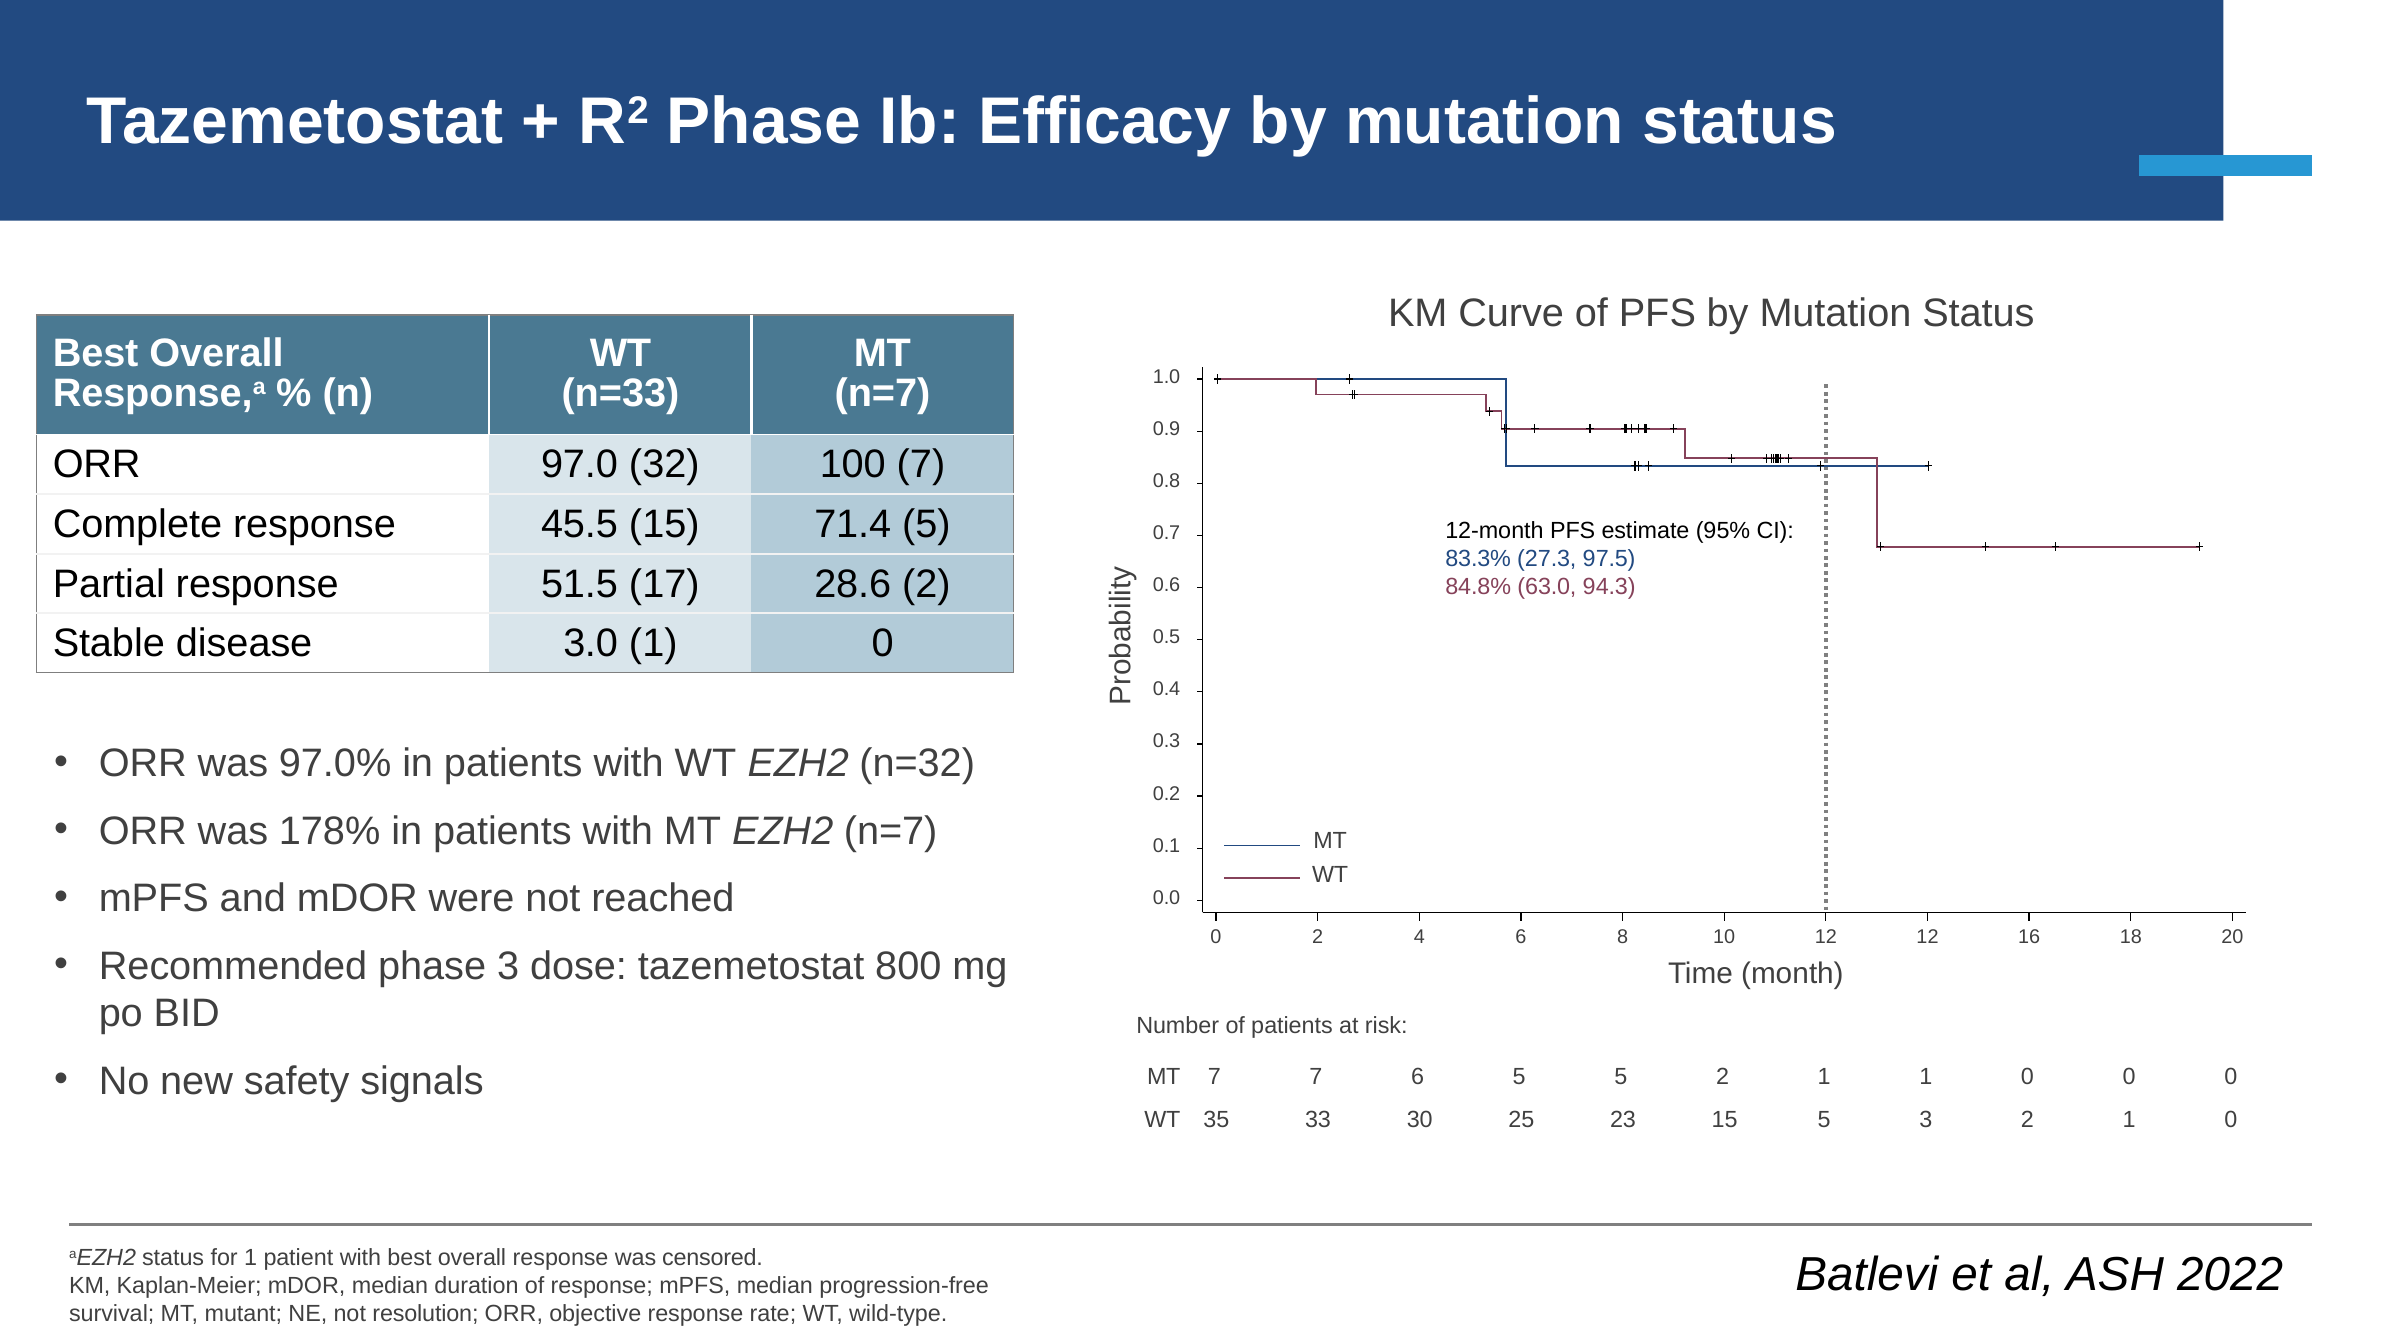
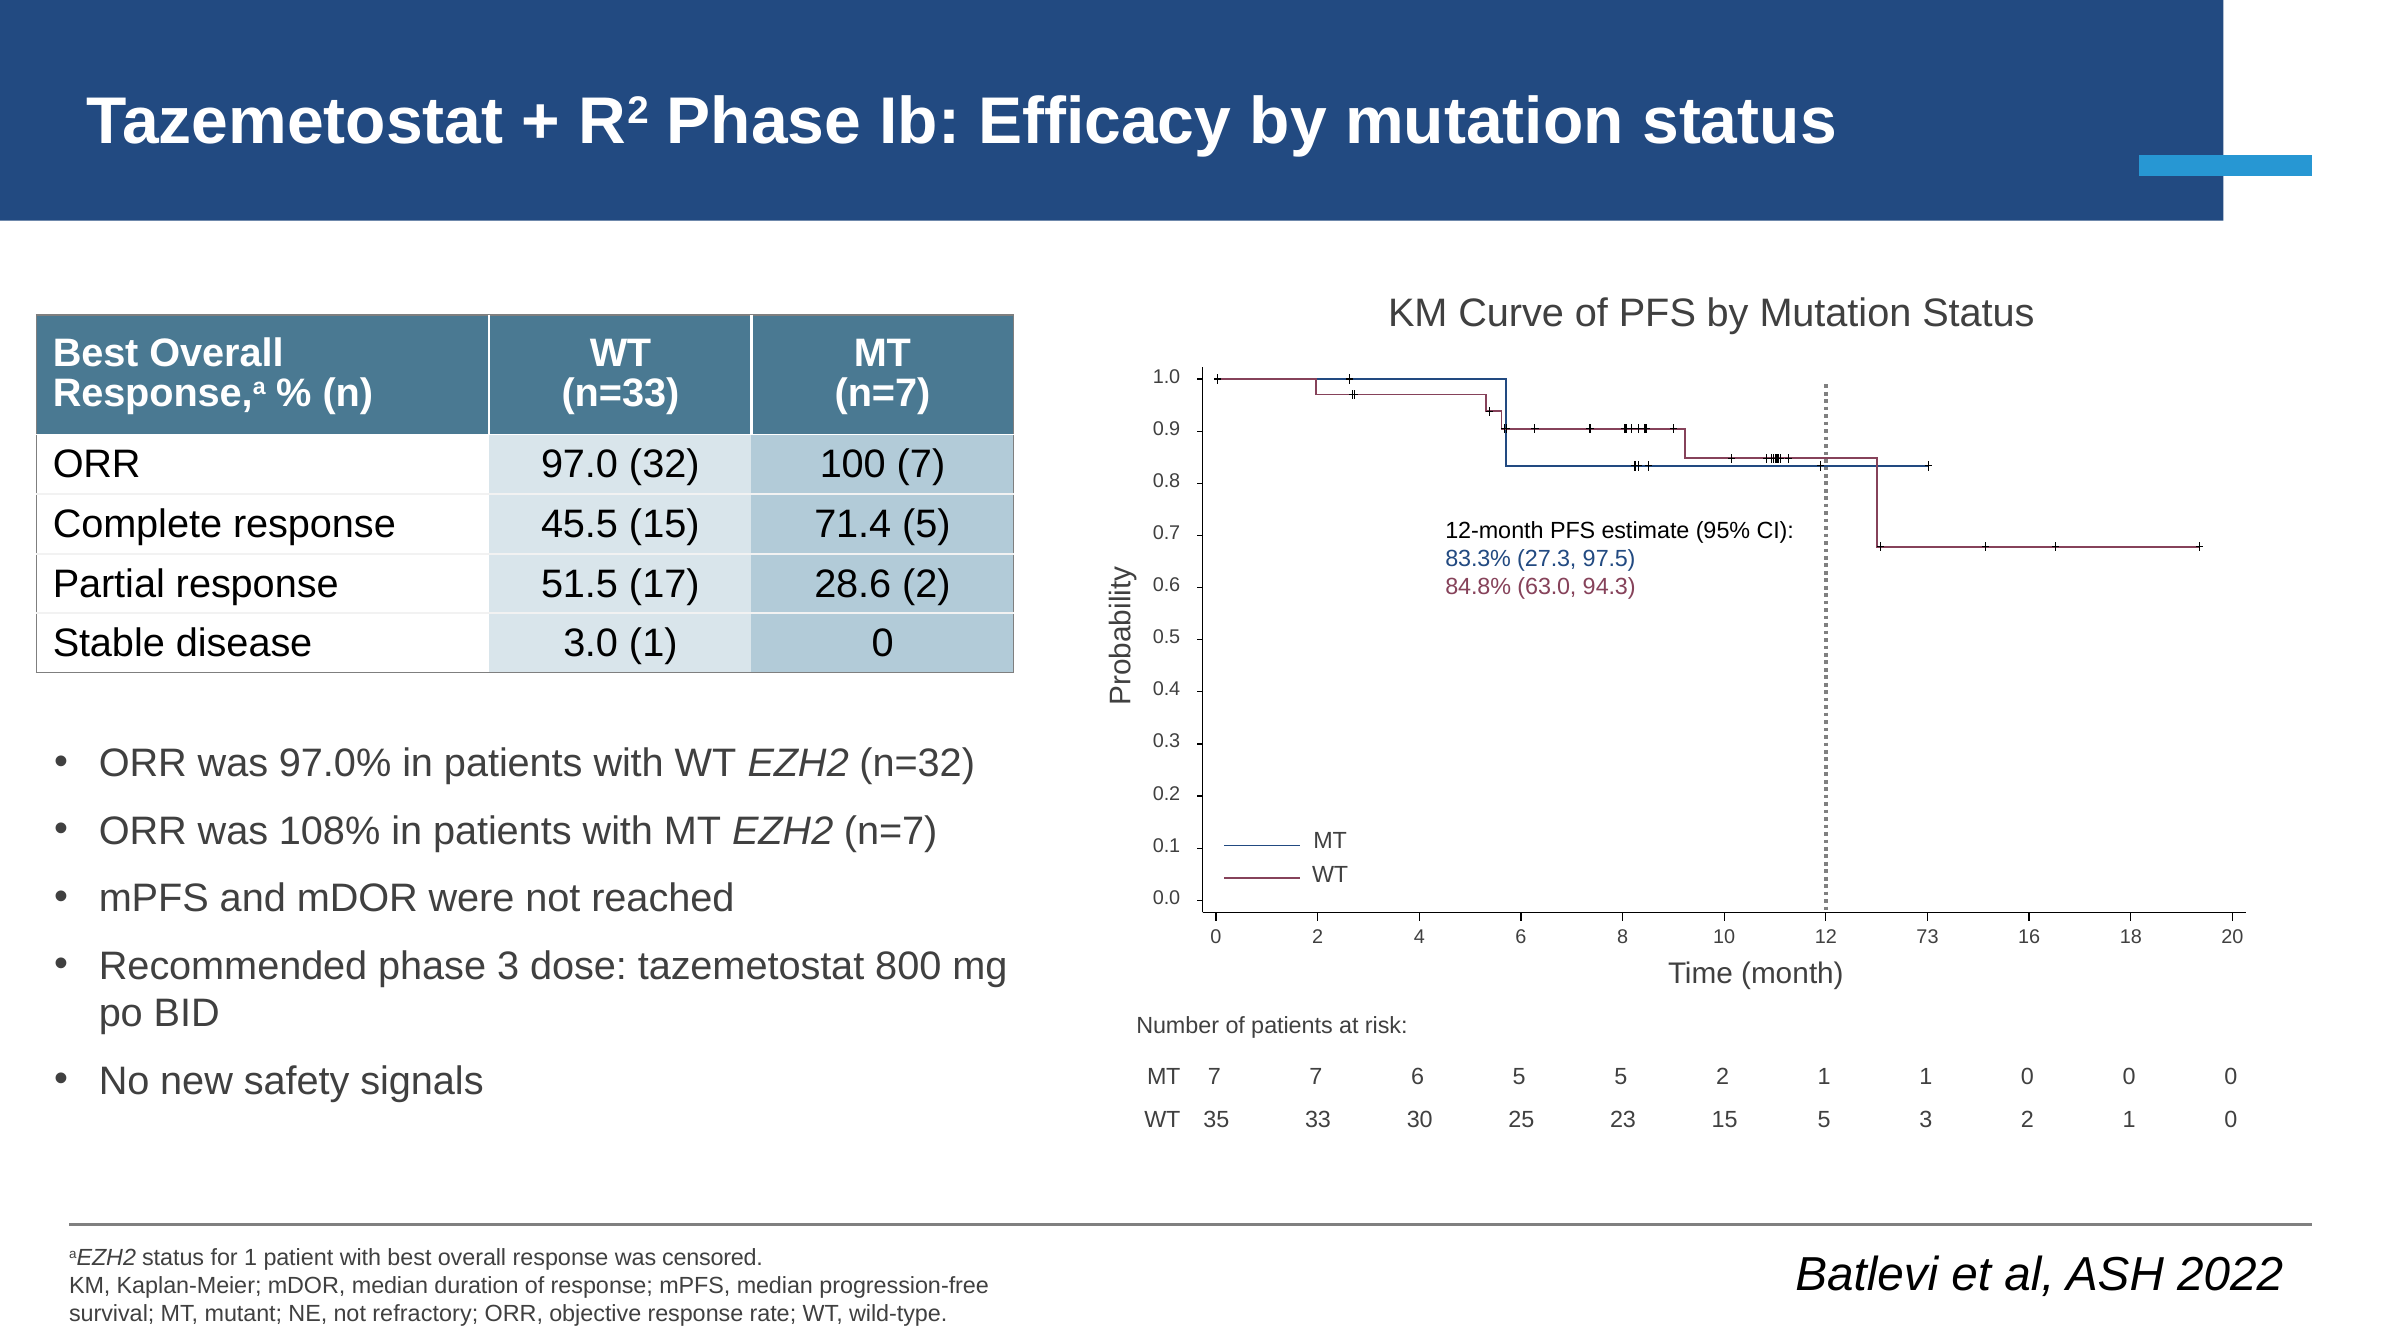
178%: 178% -> 108% (330, 831)
12 12: 12 -> 73 (1928, 936)
resolution: resolution -> refractory (425, 1313)
